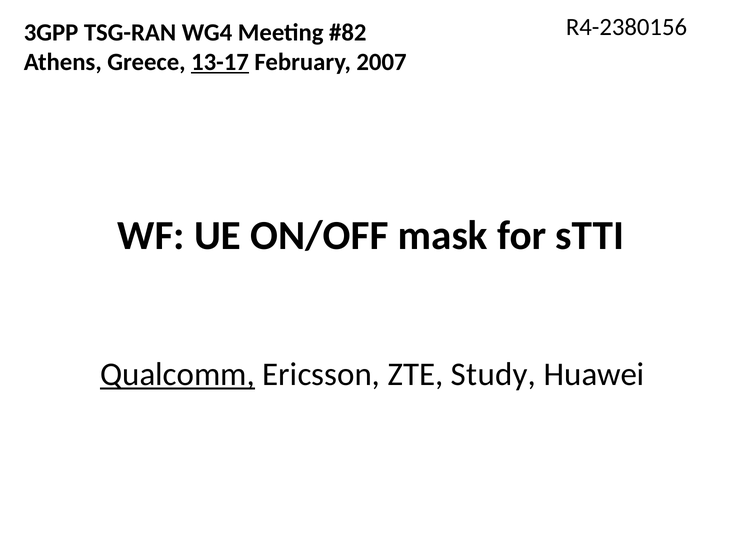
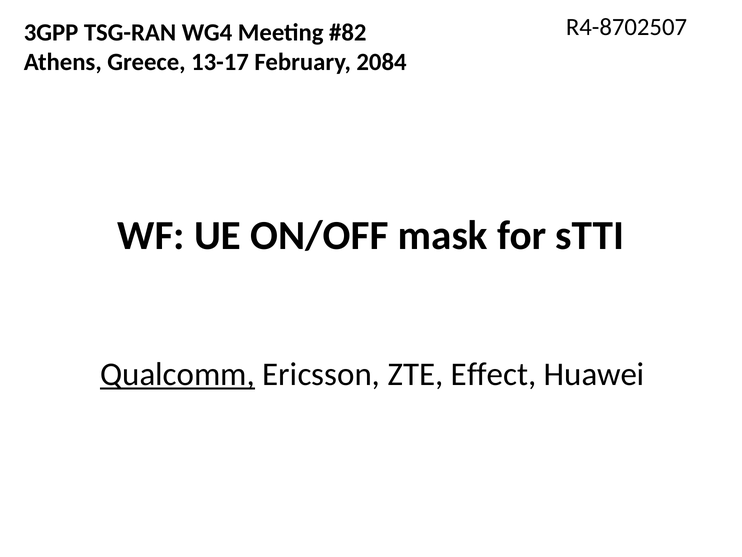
R4-2380156: R4-2380156 -> R4-8702507 (626, 27)
13-17 underline: present -> none (220, 62)
2007: 2007 -> 2084 (382, 62)
Study: Study -> Effect (494, 374)
